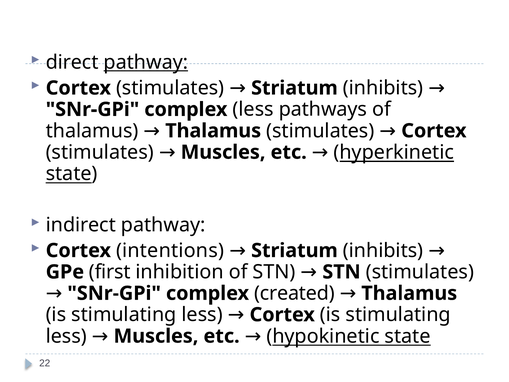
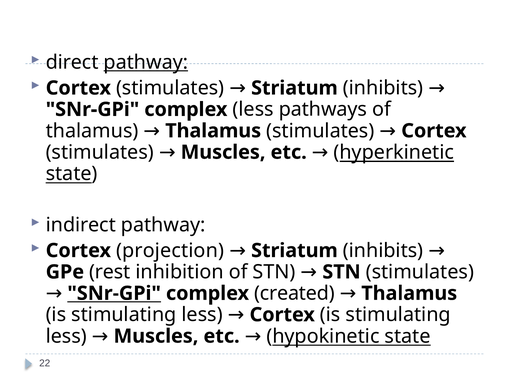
intentions: intentions -> projection (170, 250)
first: first -> rest (110, 272)
SNr-GPi underline: none -> present (114, 293)
